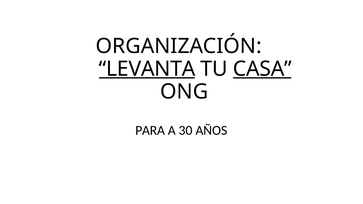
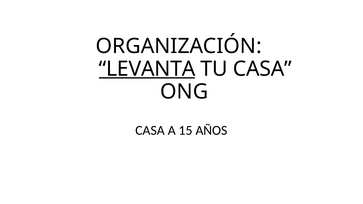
CASA underline: present -> none (262, 69)
PARA: PARA -> CASA (150, 131)
30: 30 -> 15 (186, 131)
